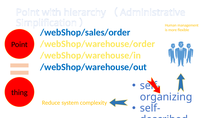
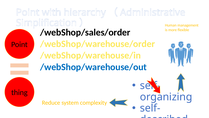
/webShop/sales/order colour: blue -> black (85, 32)
